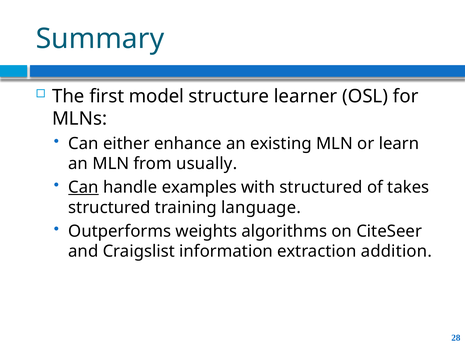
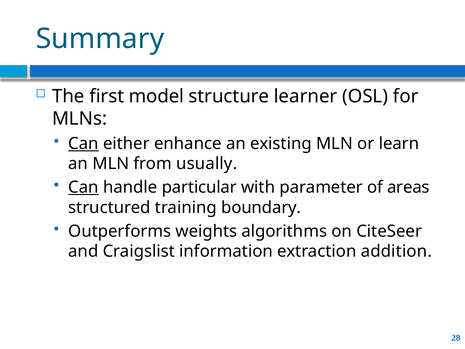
Can underline: none -> present (83, 143)
examples: examples -> particular (199, 187)
with structured: structured -> parameter (321, 187)
takes: takes -> areas (408, 187)
language: language -> boundary (261, 207)
